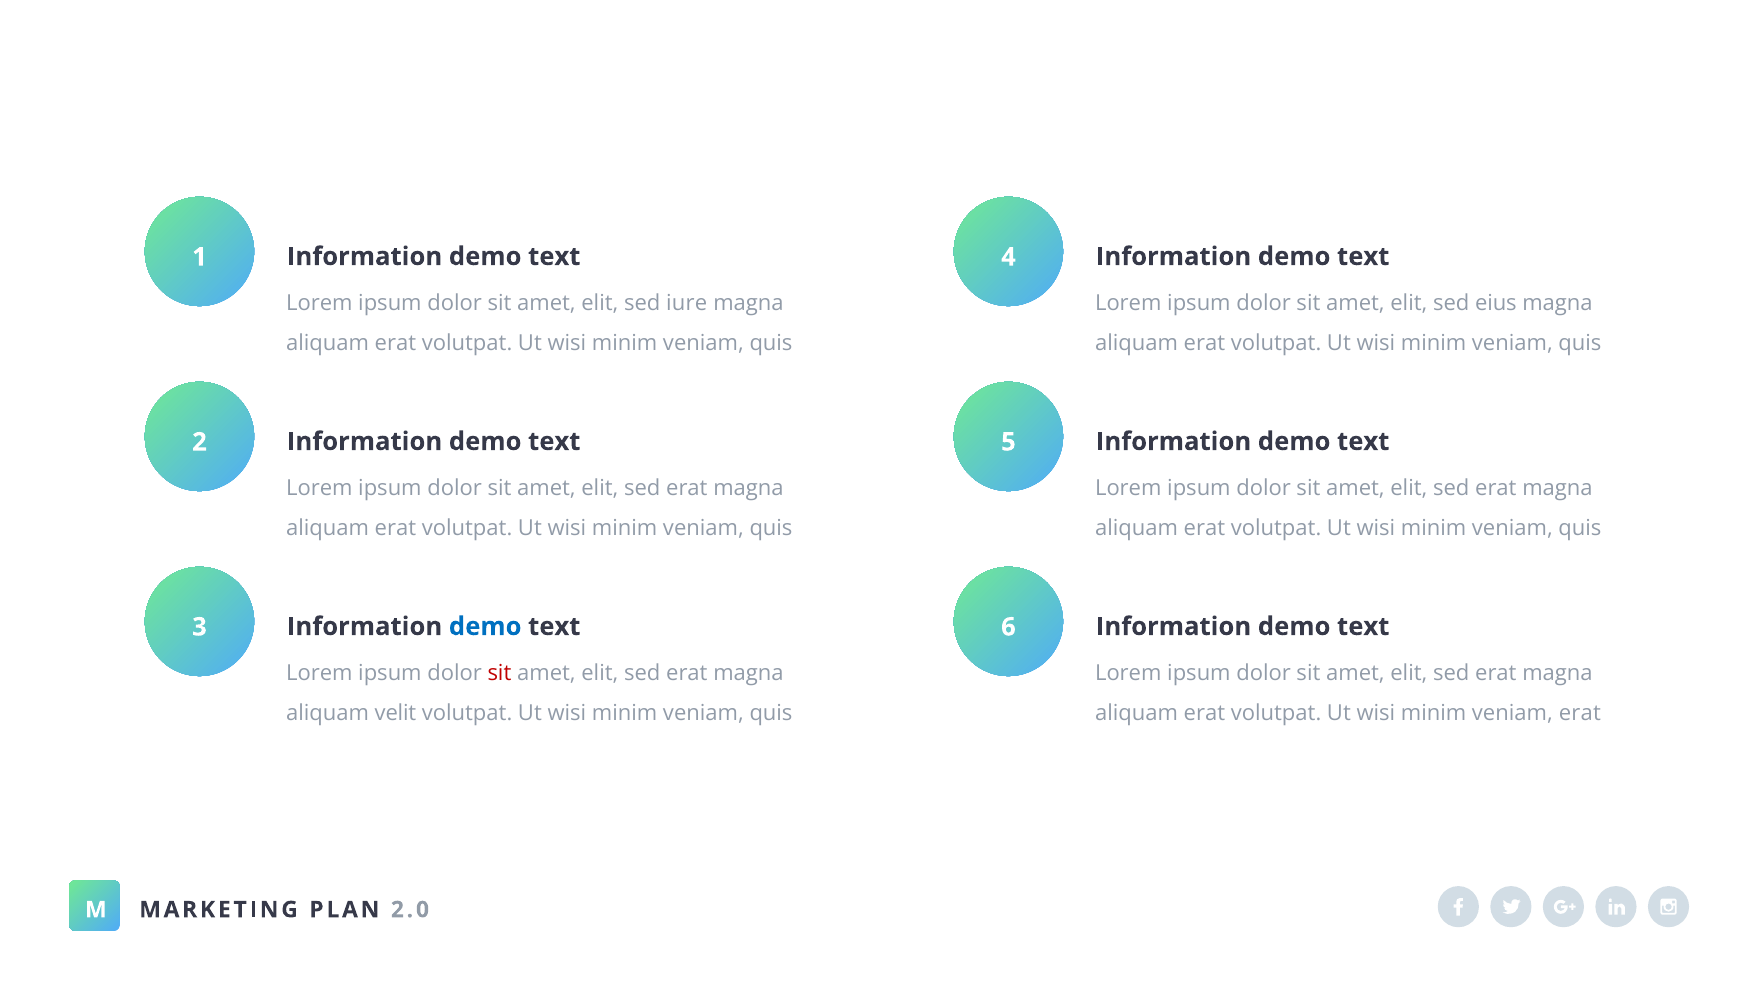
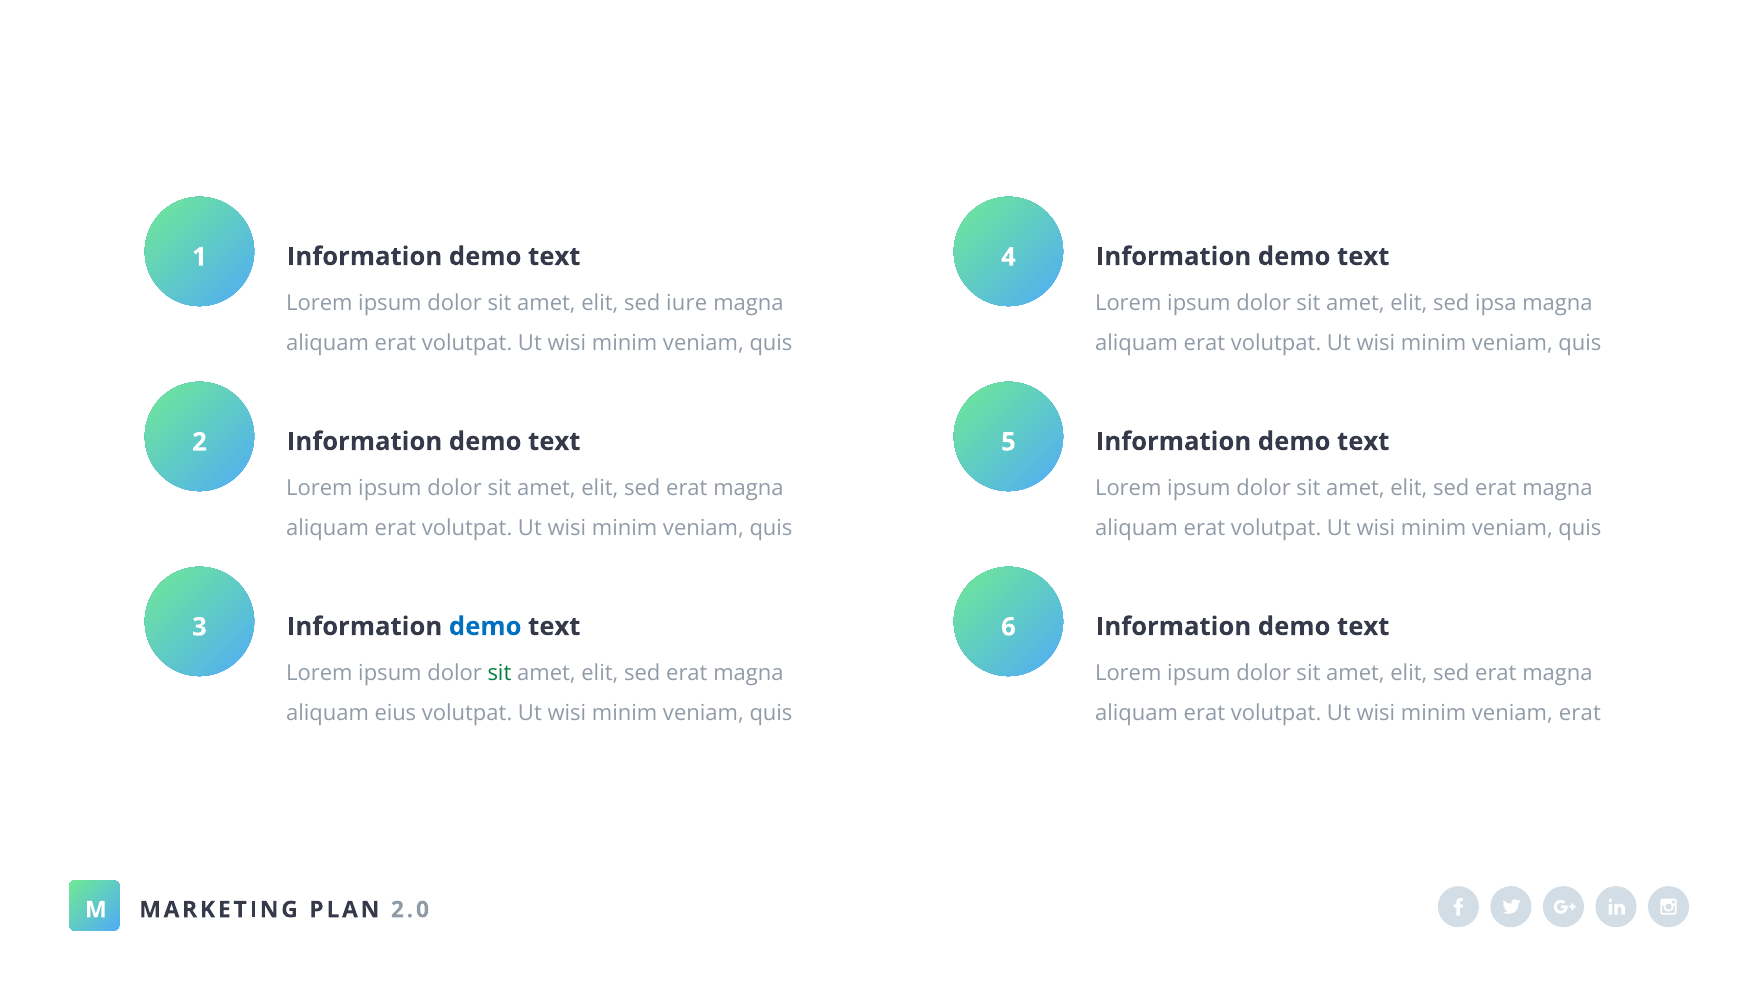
eius: eius -> ipsa (1496, 303)
sit colour: red -> green (499, 673)
velit: velit -> eius (395, 713)
